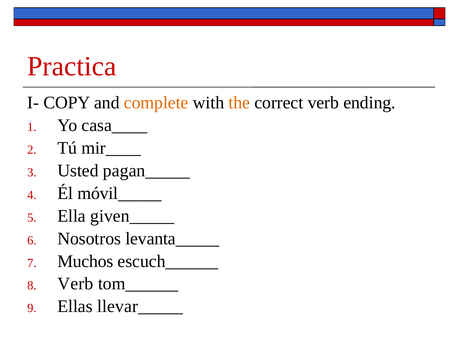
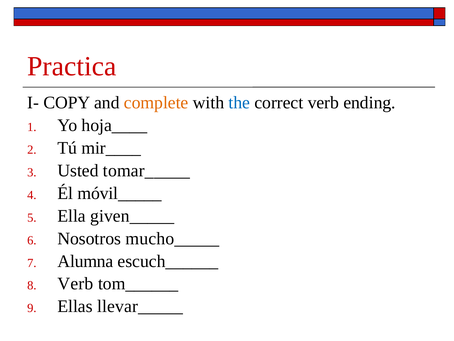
the colour: orange -> blue (239, 103)
casa____: casa____ -> hoja____ (114, 125)
pagan_____: pagan_____ -> tomar_____ (146, 170)
levanta_____: levanta_____ -> mucho_____ (172, 238)
Muchos: Muchos -> Alumna (85, 261)
